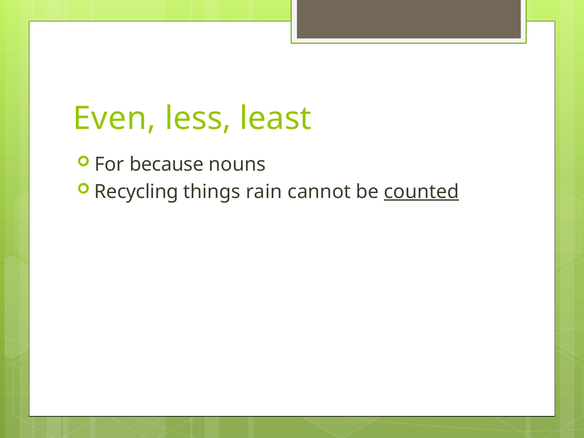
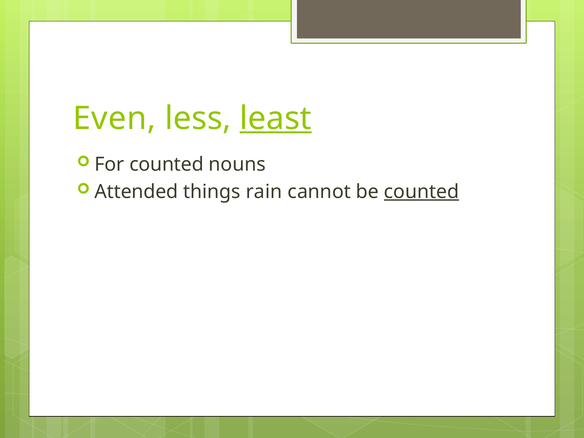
least underline: none -> present (276, 119)
For because: because -> counted (167, 164)
Recycling: Recycling -> Attended (136, 192)
